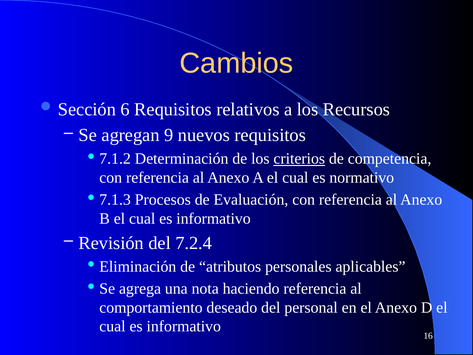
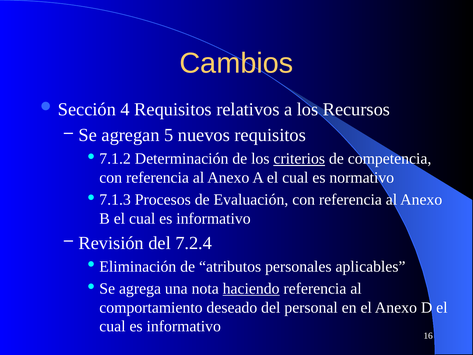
6: 6 -> 4 (125, 109)
9: 9 -> 5 (169, 135)
haciendo underline: none -> present (251, 288)
